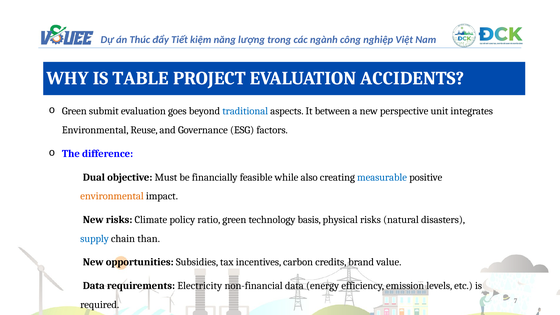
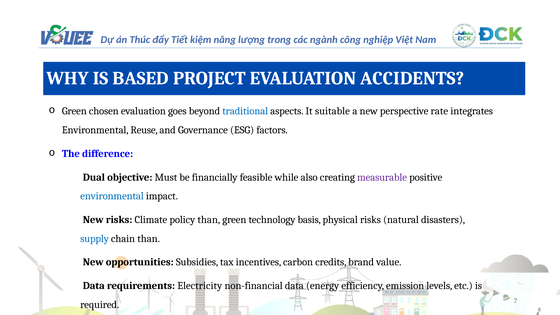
TABLE: TABLE -> BASED (141, 78)
submit: submit -> chosen (104, 111)
between: between -> suitable (332, 111)
unit: unit -> rate (439, 111)
measurable colour: blue -> purple (382, 177)
environmental colour: orange -> blue (112, 196)
policy ratio: ratio -> than (209, 220)
